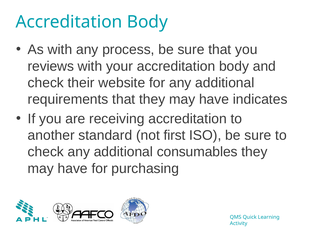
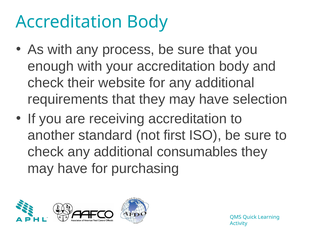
reviews: reviews -> enough (51, 66)
indicates: indicates -> selection (260, 100)
